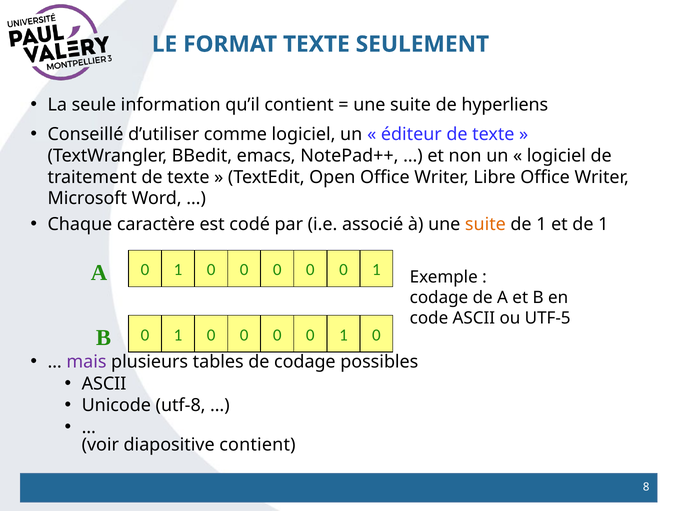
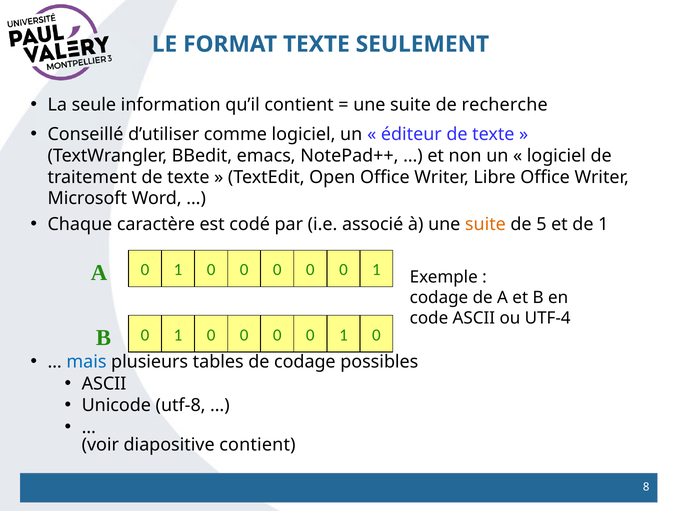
hyperliens: hyperliens -> recherche (505, 105)
1: 1 -> 5 (541, 224)
UTF-5: UTF-5 -> UTF-4 (548, 318)
mais colour: purple -> blue (86, 362)
